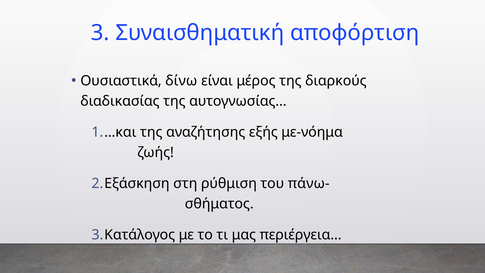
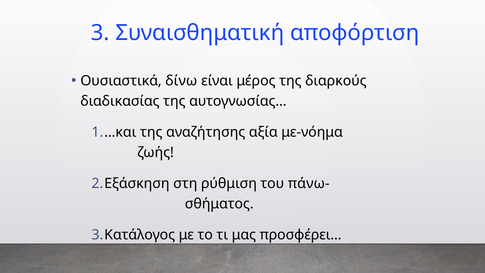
εξής: εξής -> αξία (263, 132)
περιέργεια…: περιέργεια… -> προσφέρει… (301, 235)
